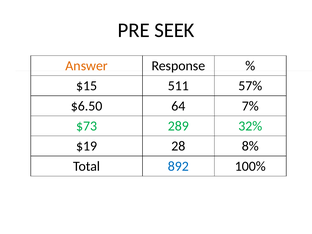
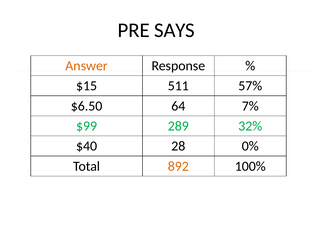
SEEK: SEEK -> SAYS (174, 30)
$73: $73 -> $99 (87, 126)
$19: $19 -> $40 (87, 146)
8%: 8% -> 0% (250, 146)
892 colour: blue -> orange (178, 166)
